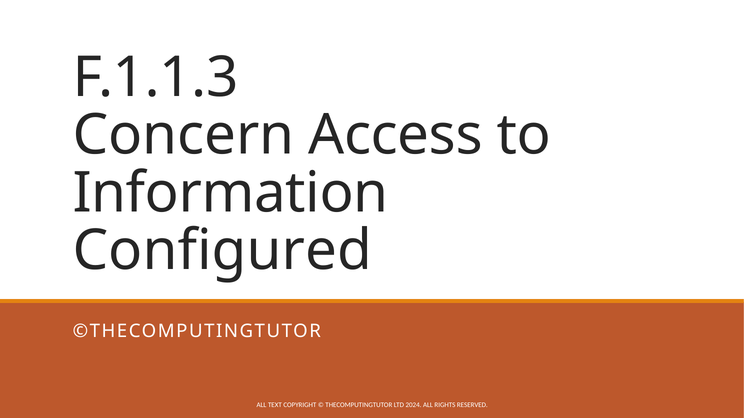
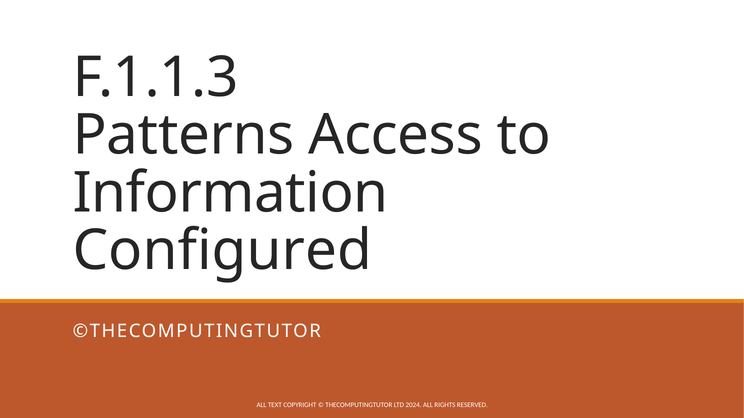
Concern: Concern -> Patterns (184, 135)
